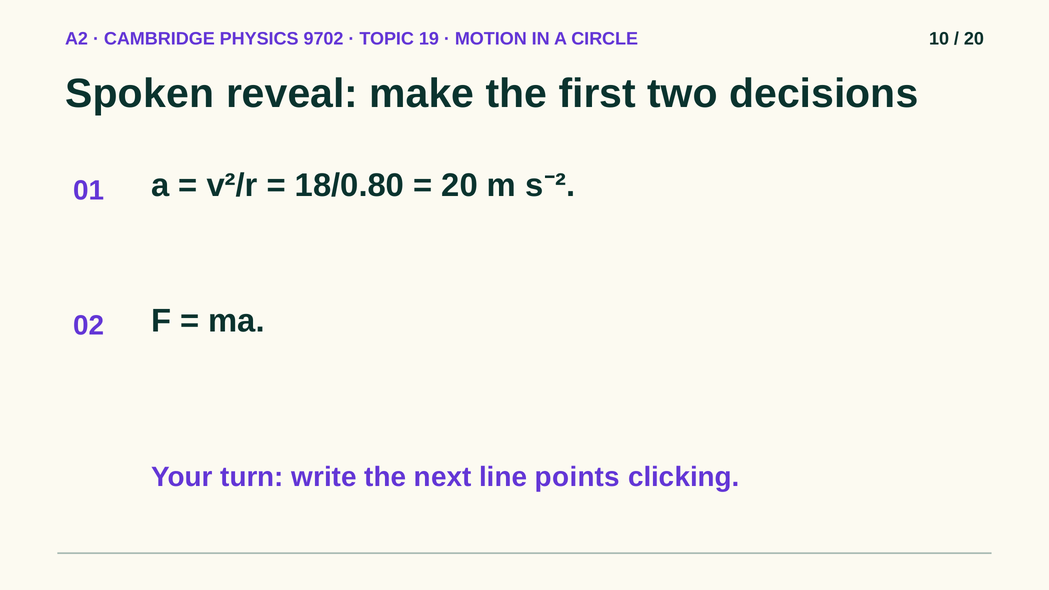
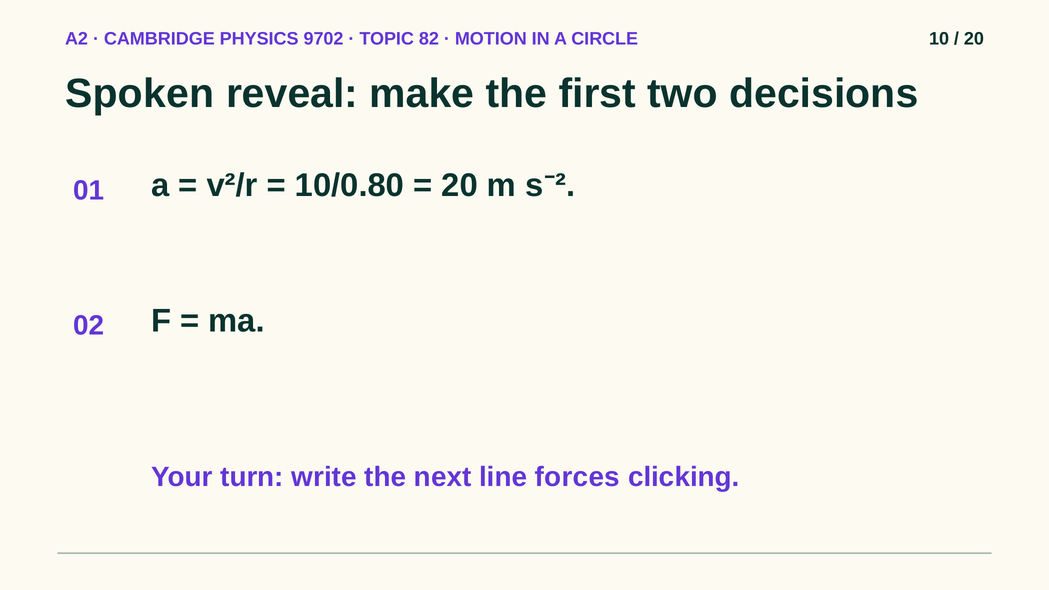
19: 19 -> 82 (429, 39)
18/0.80: 18/0.80 -> 10/0.80 (349, 186)
points: points -> forces (577, 477)
